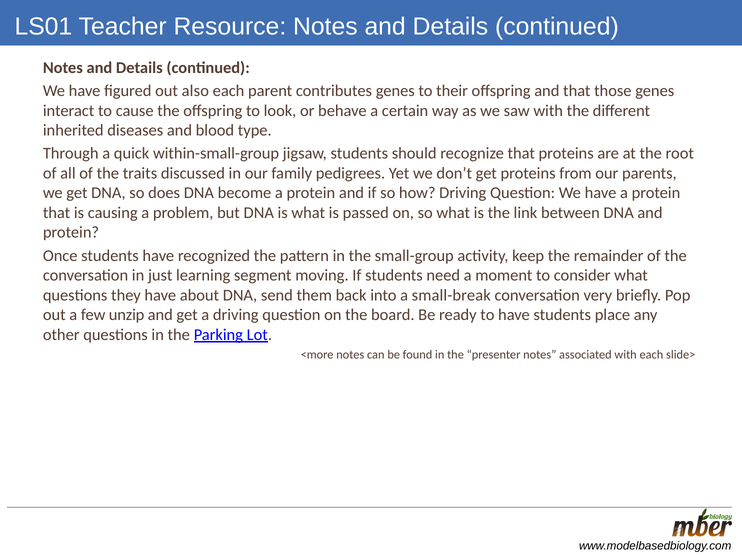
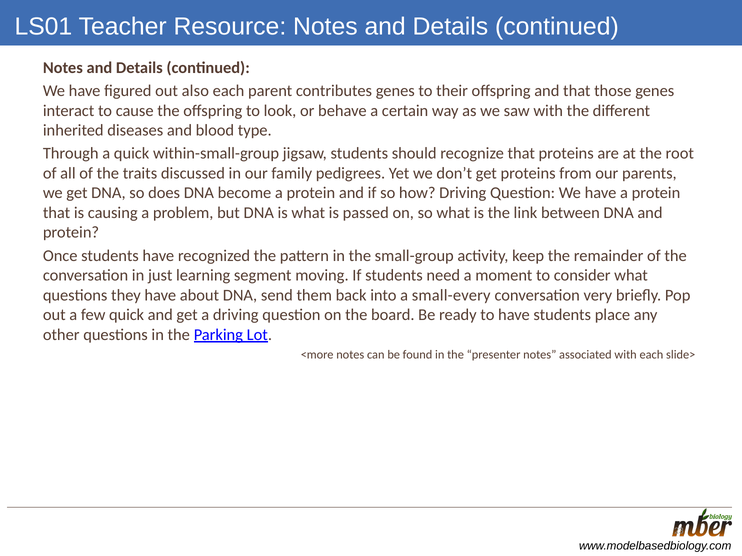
small-break: small-break -> small-every (451, 295)
few unzip: unzip -> quick (127, 315)
